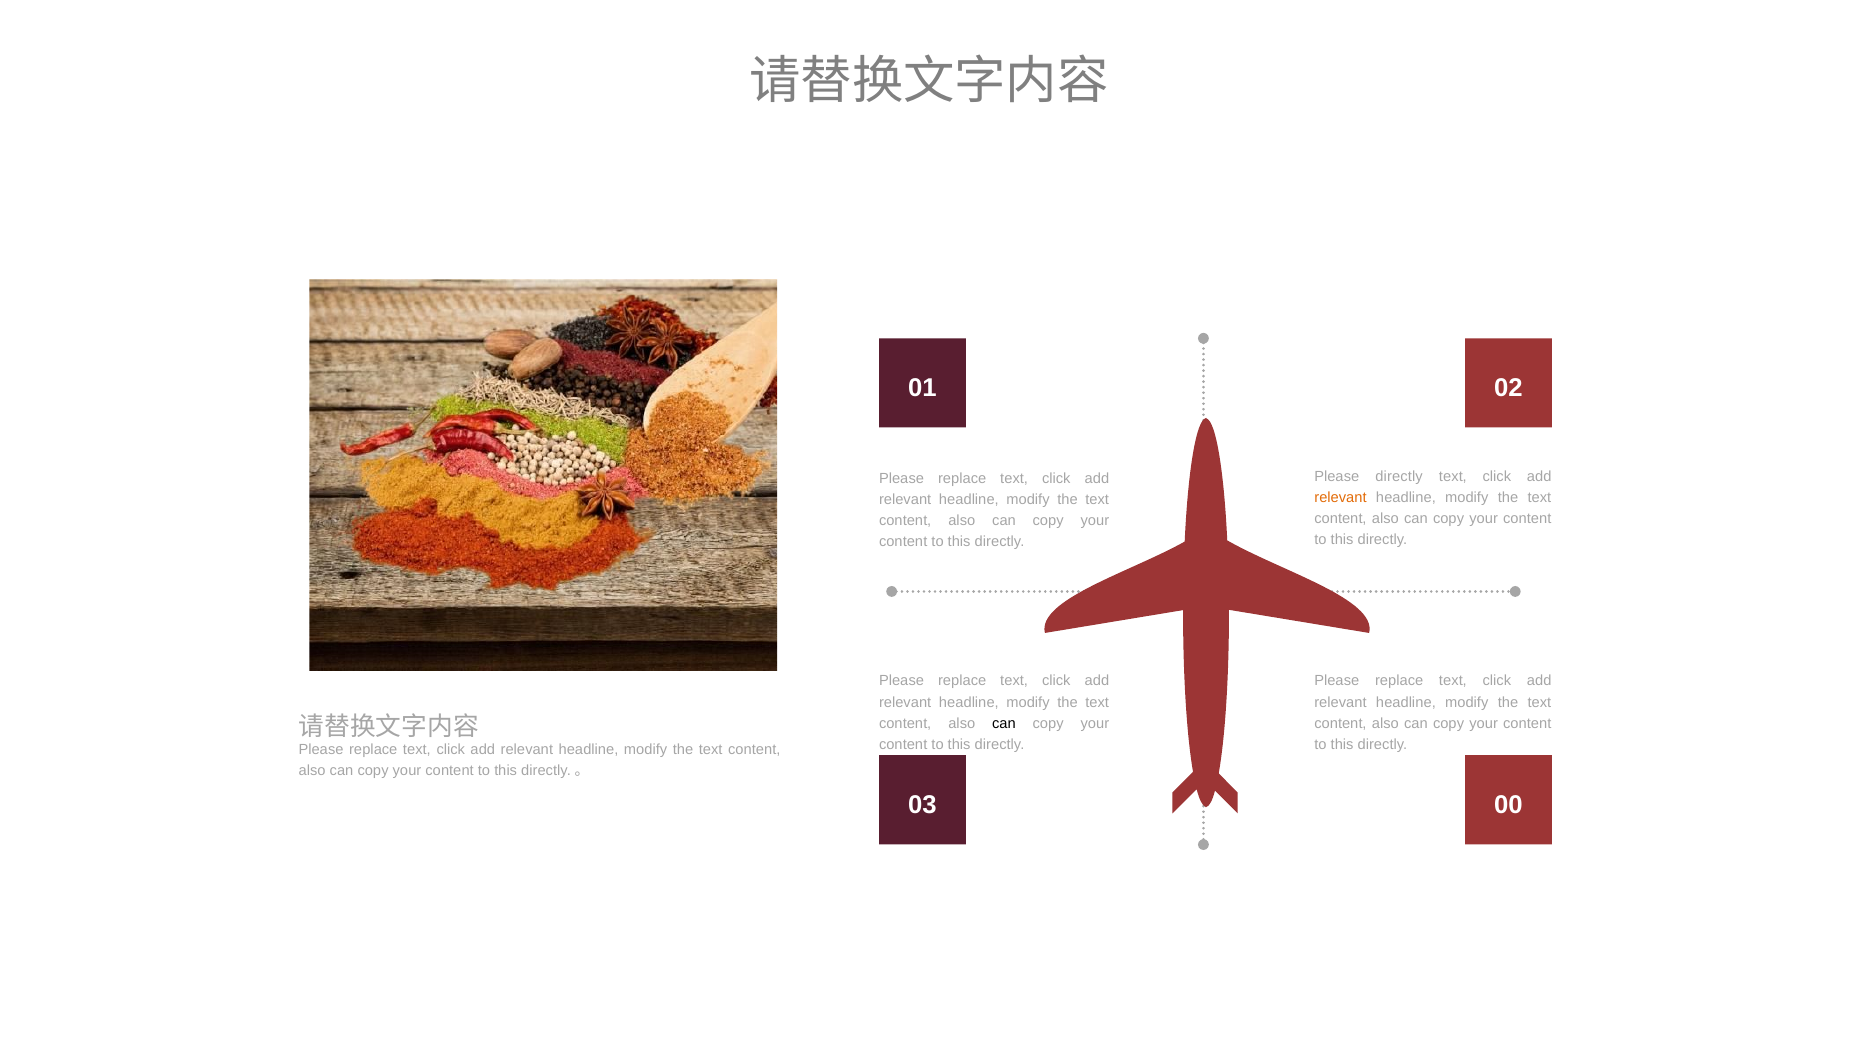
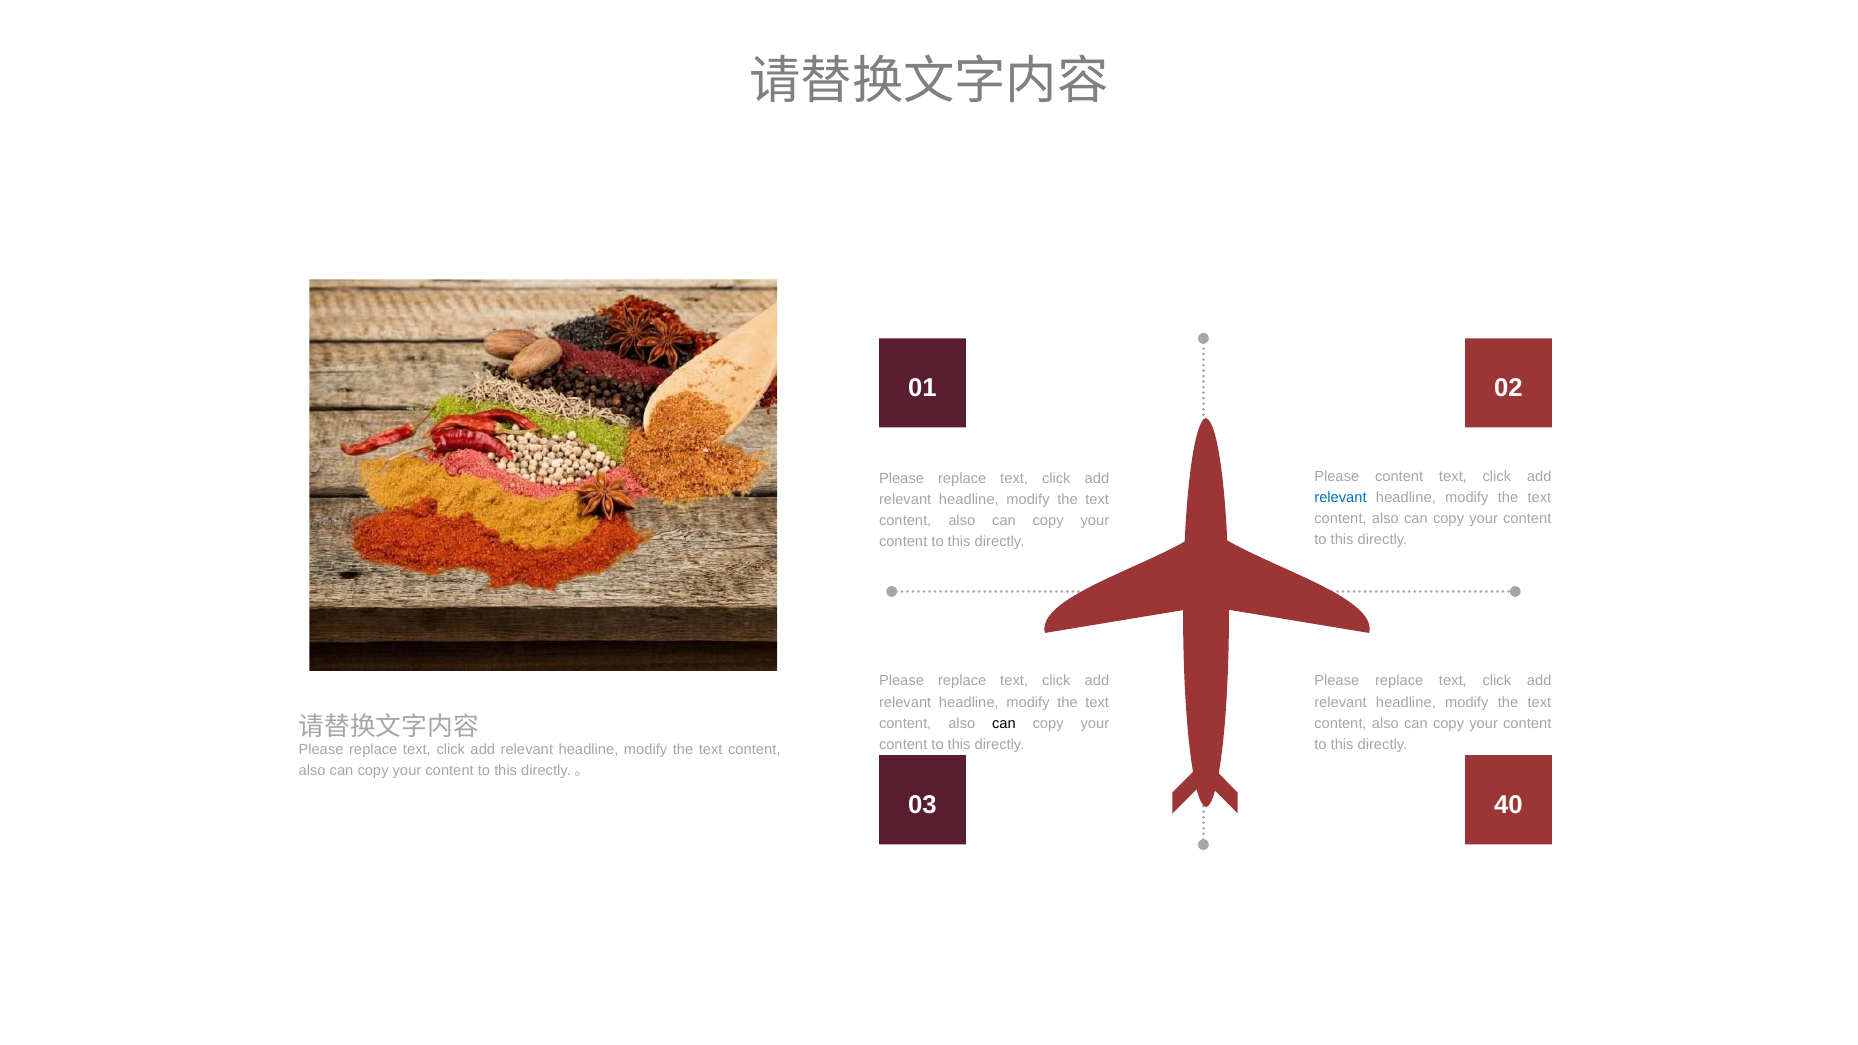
Please directly: directly -> content (1399, 477)
relevant colour: orange -> blue (1340, 498)
00: 00 -> 40 (1508, 805)
